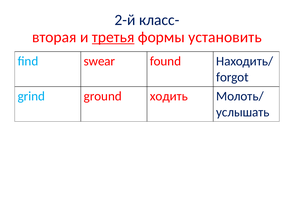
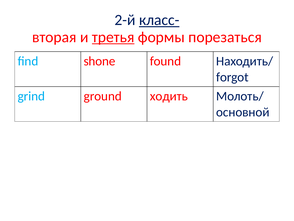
класс- underline: none -> present (159, 20)
установить: установить -> порезаться (225, 37)
swear: swear -> shone (99, 61)
услышать: услышать -> основной (243, 112)
